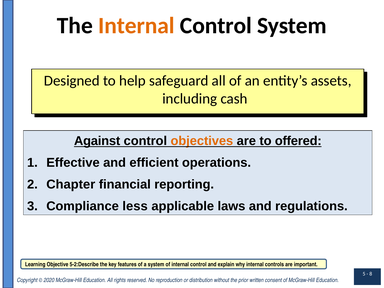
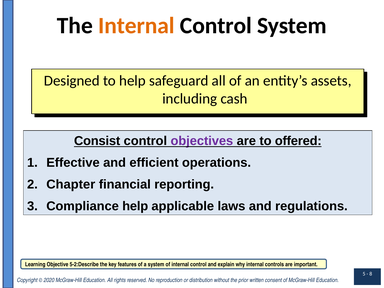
Against: Against -> Consist (97, 141)
objectives colour: orange -> purple (202, 141)
Compliance less: less -> help (135, 206)
